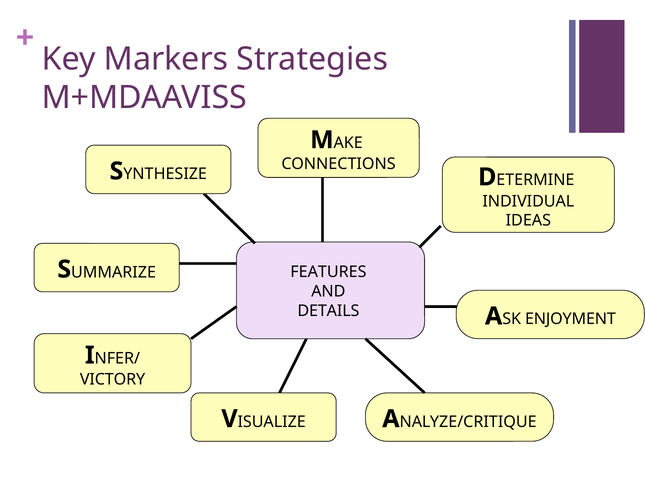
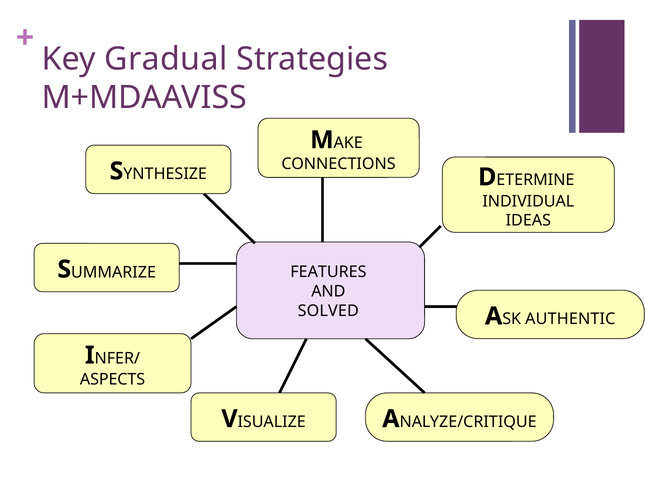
Markers: Markers -> Gradual (166, 59)
DETAILS: DETAILS -> SOLVED (328, 311)
ENJOYMENT: ENJOYMENT -> AUTHENTIC (570, 319)
VICTORY: VICTORY -> ASPECTS (113, 379)
